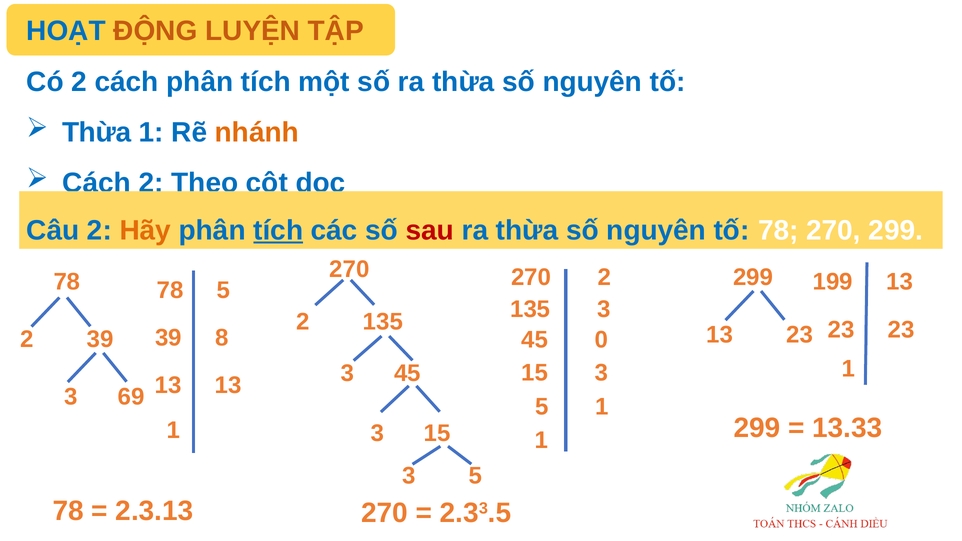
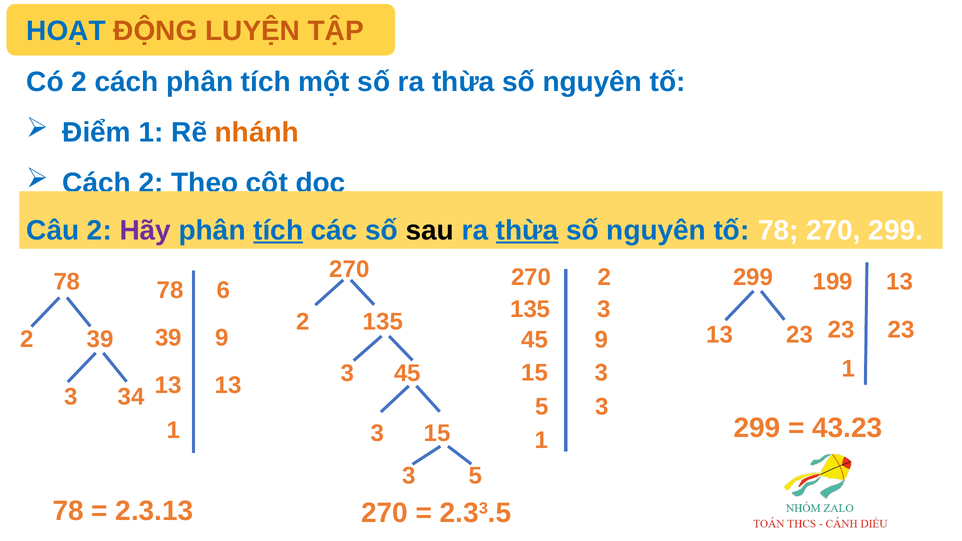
Thừa: Thừa -> Điểm (97, 133)
Hãy colour: orange -> purple (145, 230)
sau colour: red -> black (430, 230)
thừa underline: none -> present (527, 230)
78 5: 5 -> 6 (224, 290)
39 8: 8 -> 9 (222, 338)
45 0: 0 -> 9 (601, 340)
69: 69 -> 34 (131, 397)
5 1: 1 -> 3 (602, 407)
13.33: 13.33 -> 43.23 (847, 428)
